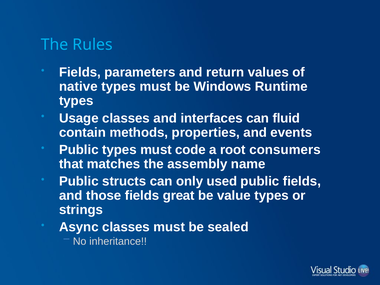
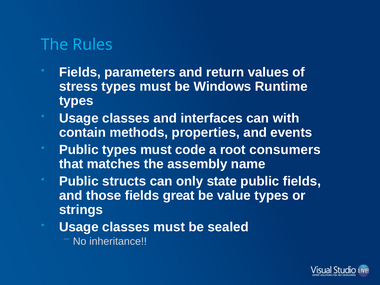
native: native -> stress (78, 87)
fluid: fluid -> with (286, 118)
used: used -> state (222, 181)
Async: Async -> Usage (79, 227)
